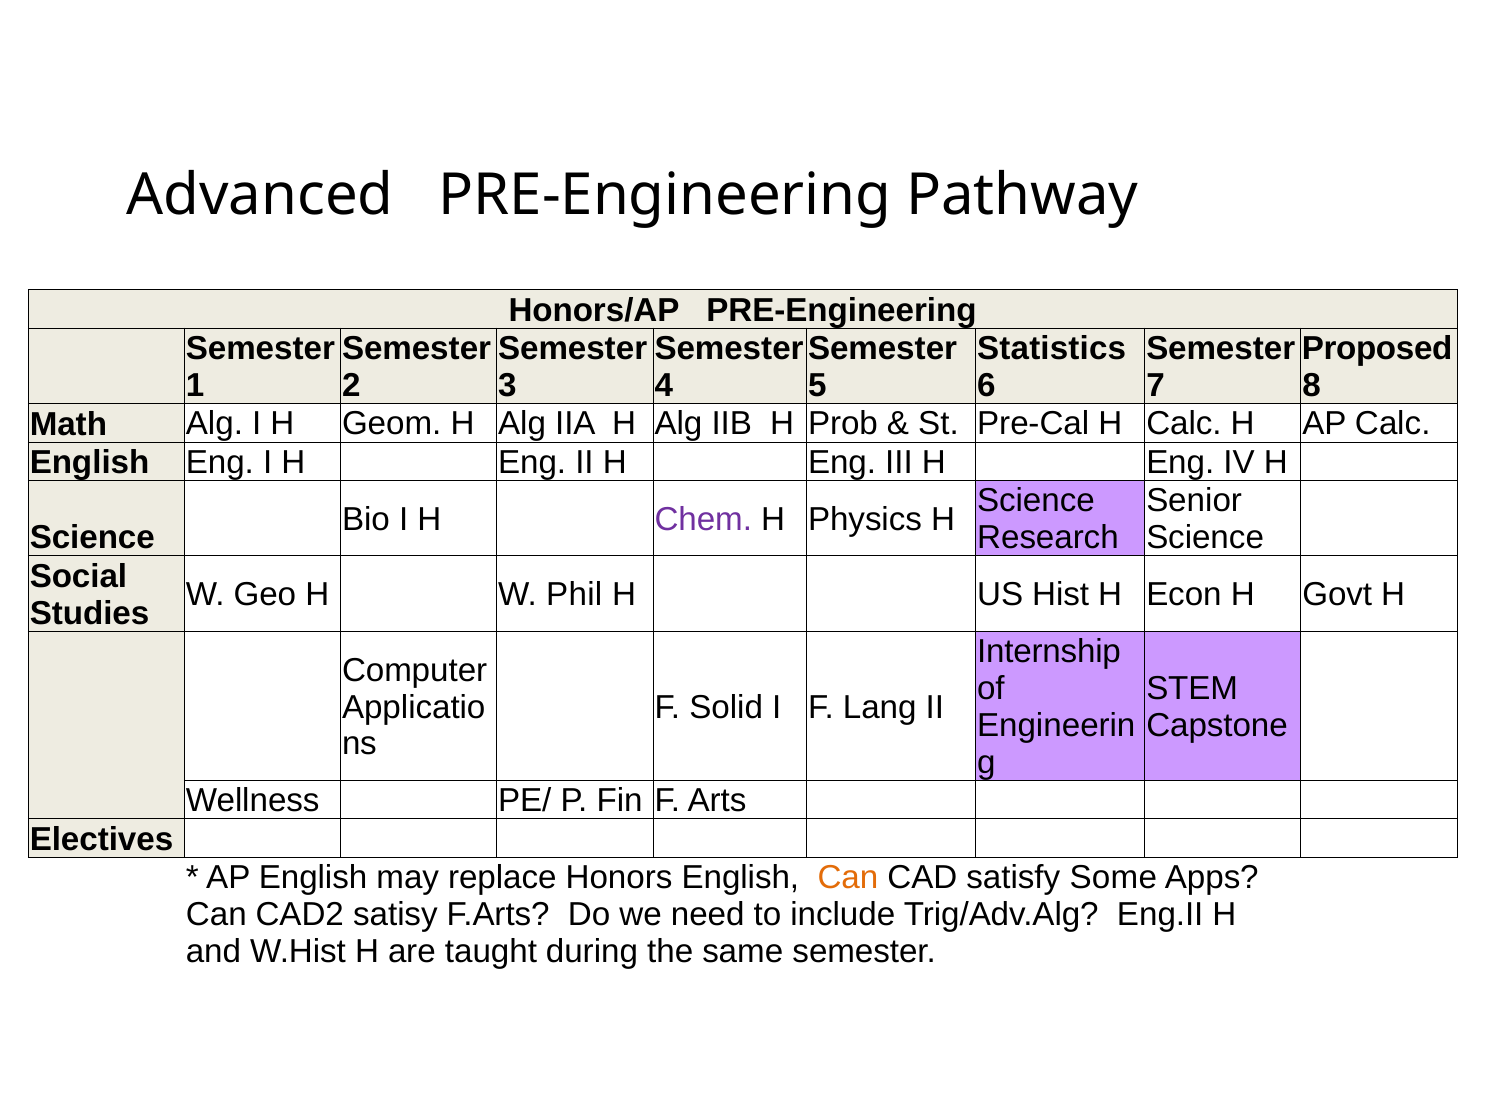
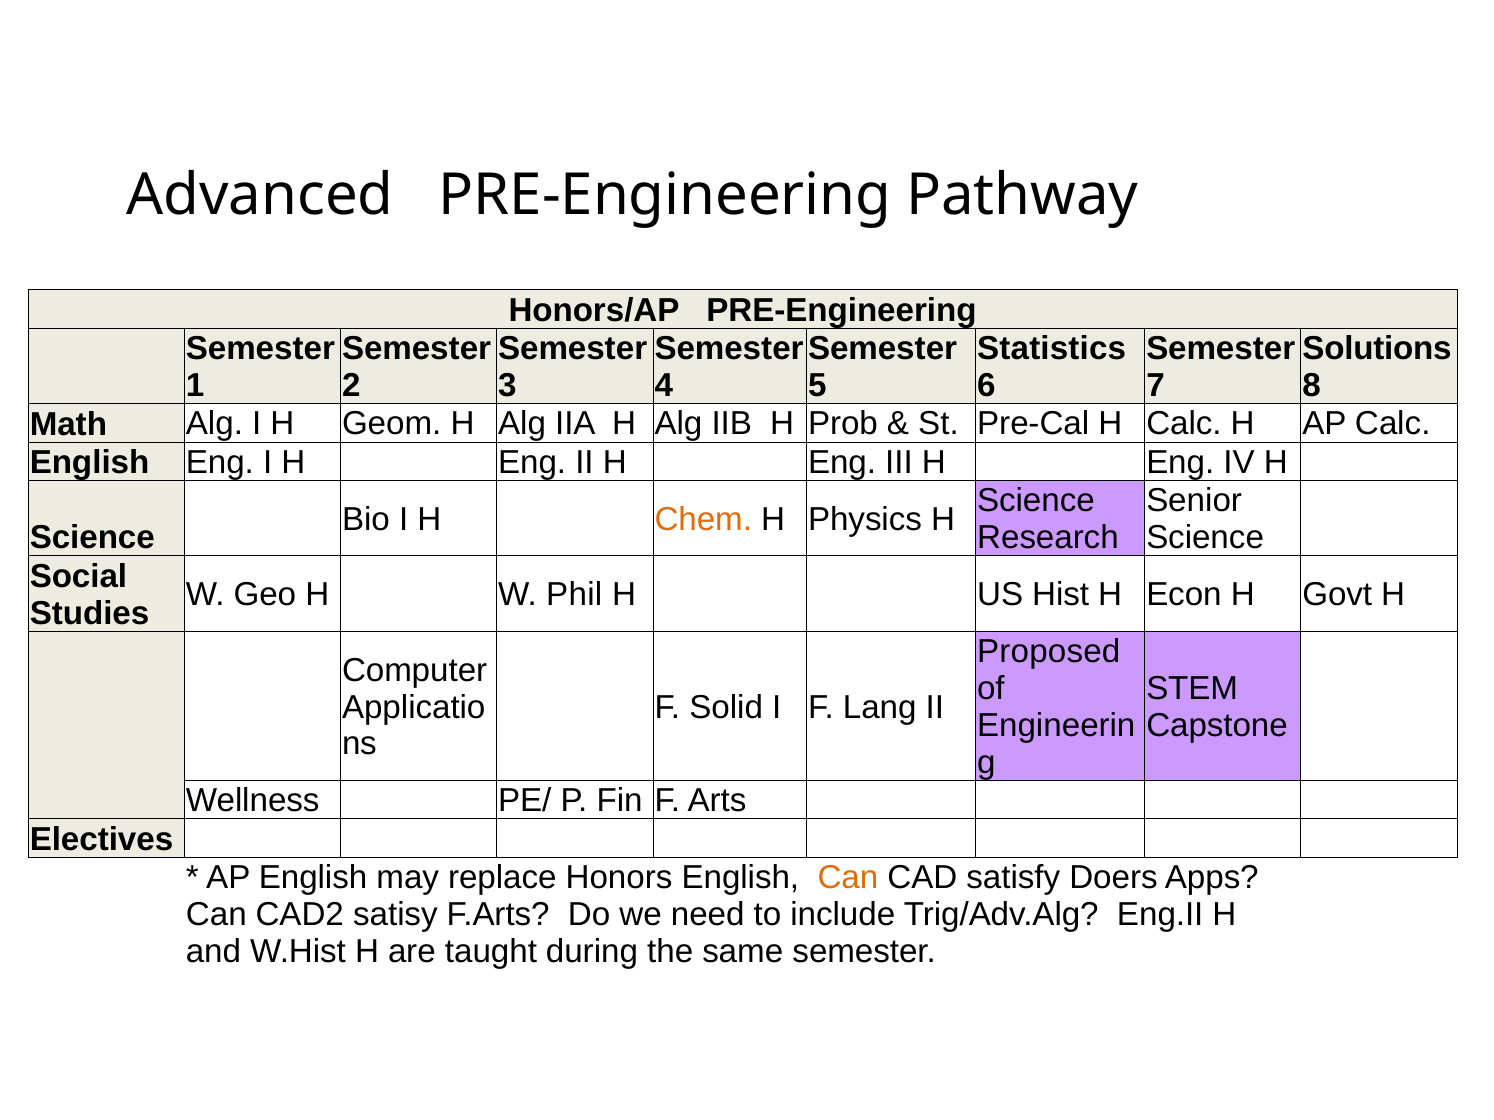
Proposed: Proposed -> Solutions (1377, 349)
Chem colour: purple -> orange (703, 520)
Internship: Internship -> Proposed (1049, 652)
Some: Some -> Doers (1114, 878)
